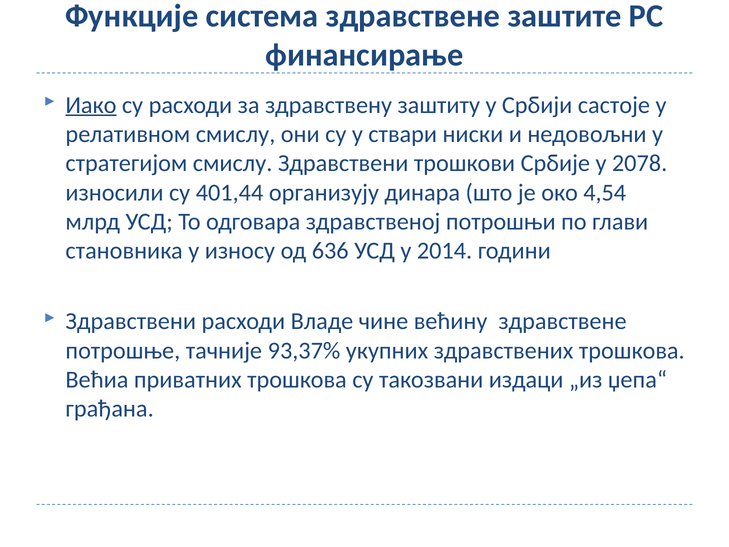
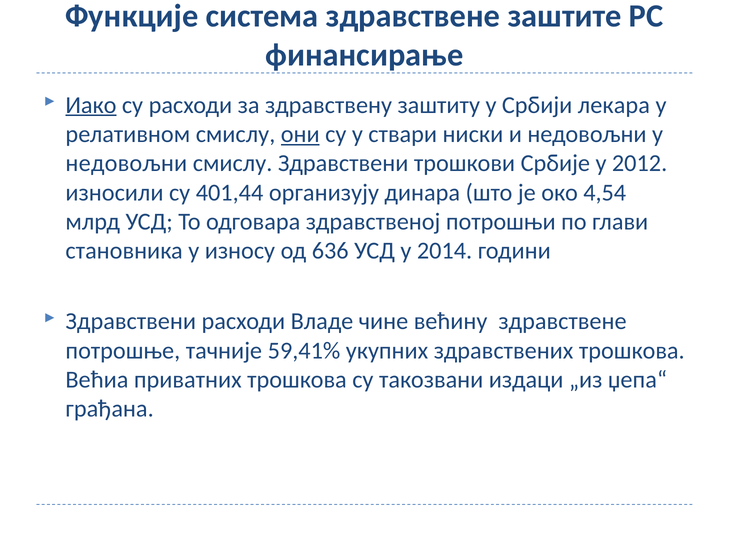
састоје: састоје -> лекара (614, 105)
они underline: none -> present (300, 134)
стратегијом: стратегијом -> недовољни (126, 163)
2078: 2078 -> 2012 (640, 163)
93,37%: 93,37% -> 59,41% (304, 350)
